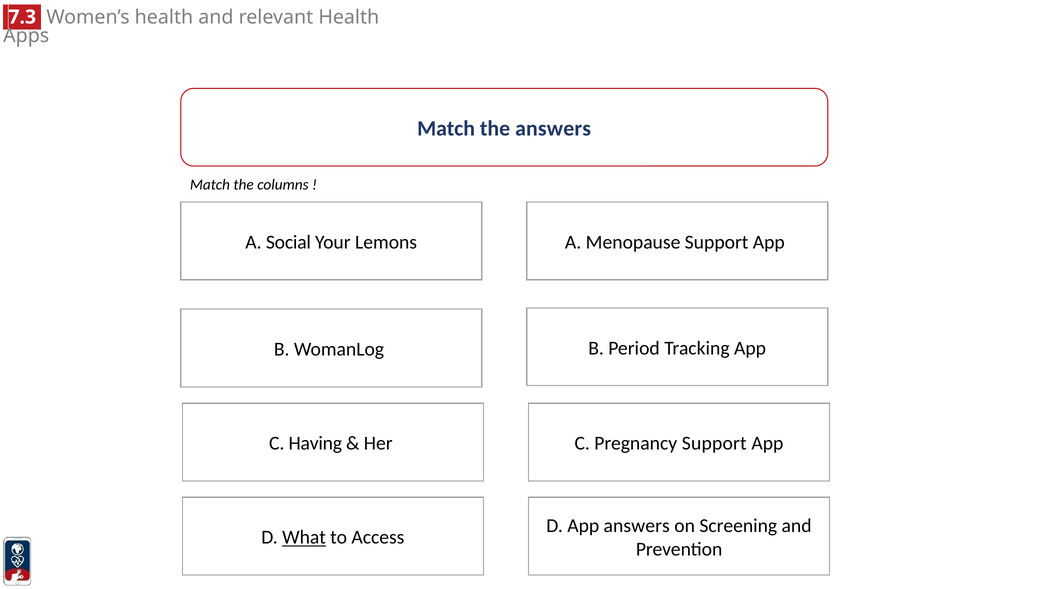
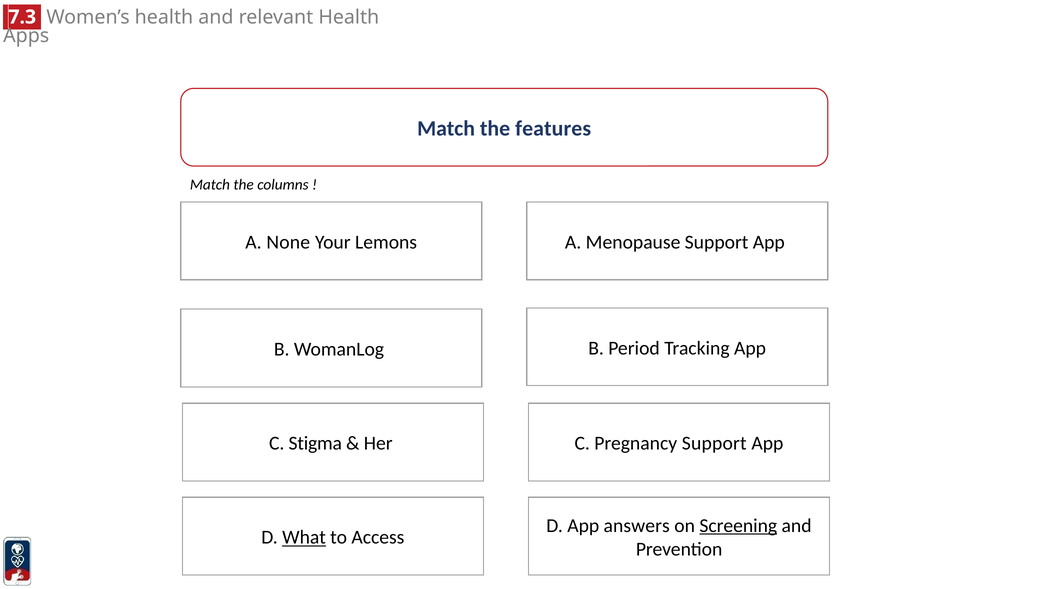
the answers: answers -> features (553, 129)
Social: Social -> None (288, 242)
Having: Having -> Stigma (315, 443)
Screening underline: none -> present (738, 526)
